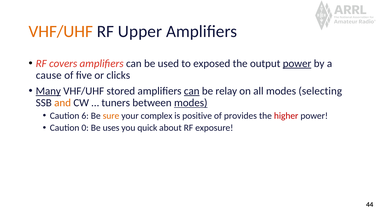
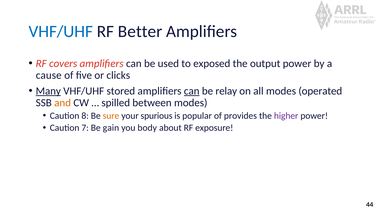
VHF/UHF colour: orange -> blue (61, 32)
Upper: Upper -> Better (140, 32)
power underline: present -> none (297, 64)
selecting: selecting -> operated (320, 91)
tuners: tuners -> spilled (116, 103)
modes underline: present -> none (191, 103)
6: 6 -> 8 (85, 116)
complex: complex -> spurious (157, 116)
positive: positive -> popular (197, 116)
higher colour: red -> purple (286, 116)
0: 0 -> 7 (85, 128)
uses: uses -> gain (111, 128)
quick: quick -> body (147, 128)
